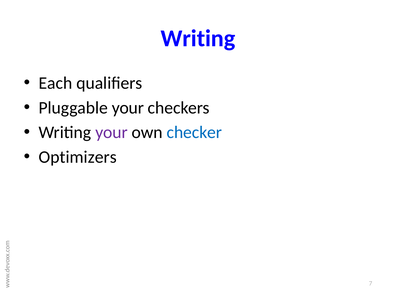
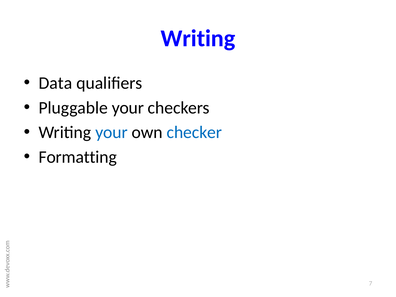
Each: Each -> Data (55, 83)
your colour: purple -> blue (111, 132)
Optimizers: Optimizers -> Formatting (78, 157)
